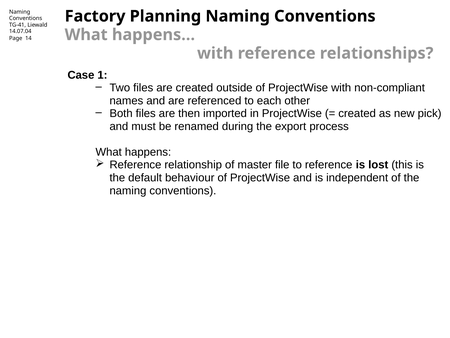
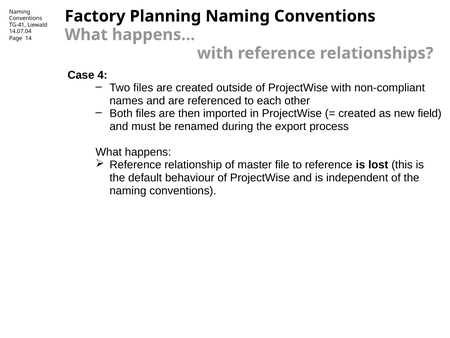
1: 1 -> 4 (102, 75)
pick: pick -> field (430, 113)
